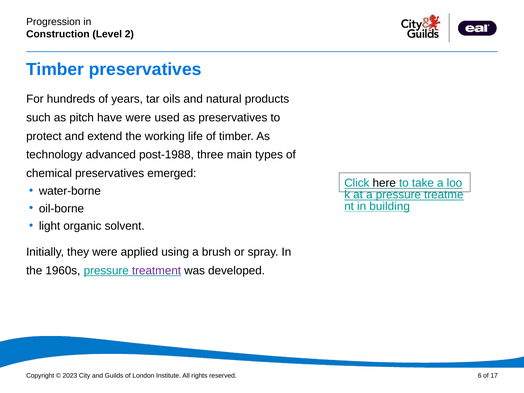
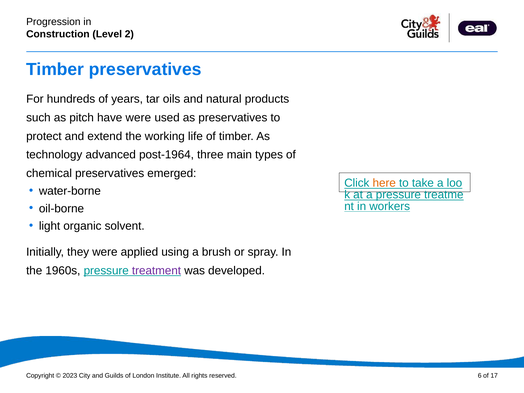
post-1988: post-1988 -> post-1964 (166, 155)
here colour: black -> orange (384, 183)
building: building -> workers (390, 206)
